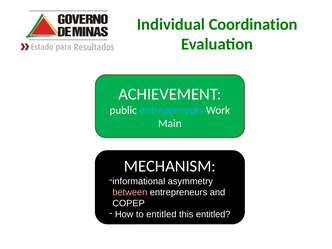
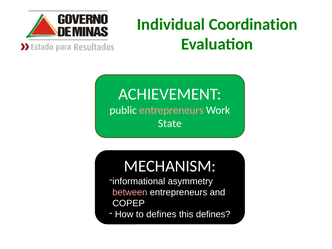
entrepreneurs colour: light blue -> pink (171, 110)
Main: Main -> State (170, 124)
to entitled: entitled -> defines (161, 214)
this entitled: entitled -> defines (213, 214)
